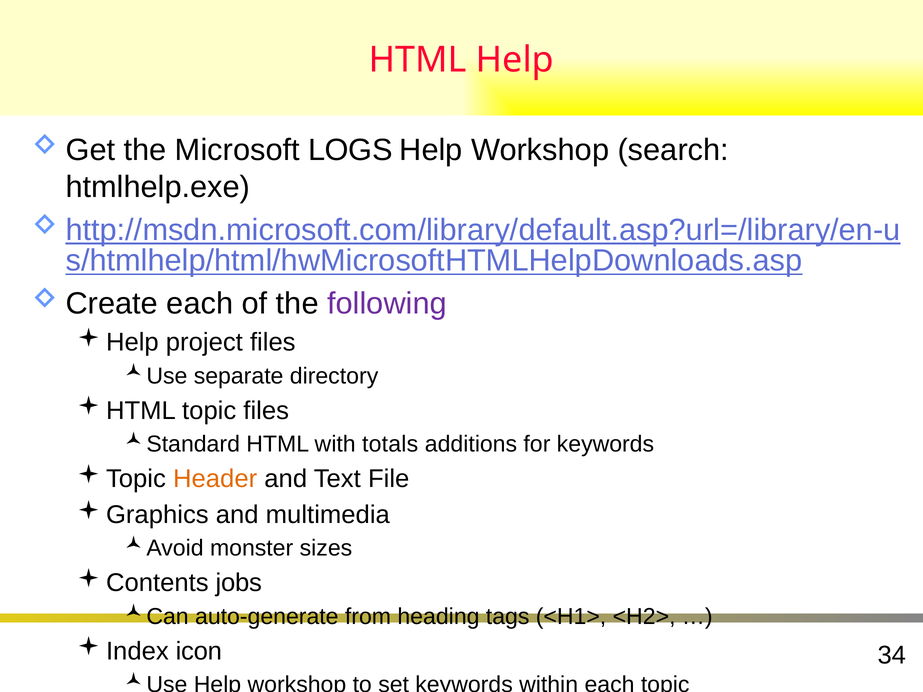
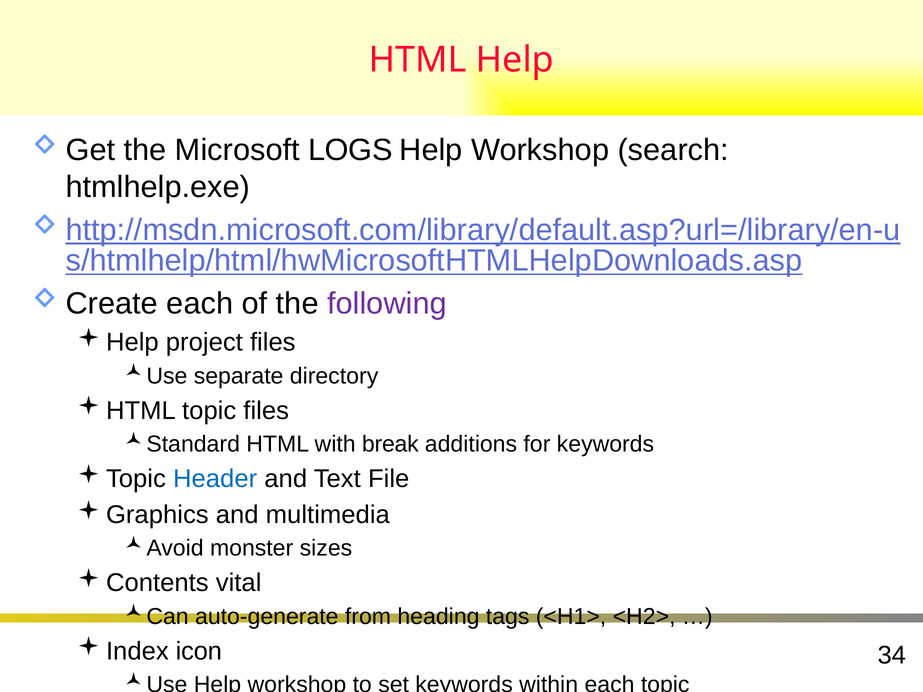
totals: totals -> break (390, 444)
Header colour: orange -> blue (215, 479)
jobs: jobs -> vital (239, 583)
